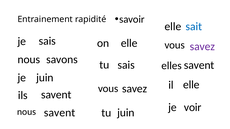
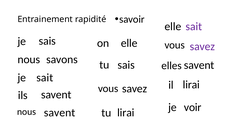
sait colour: blue -> purple (194, 26)
je juin: juin -> sait (45, 78)
il elle: elle -> lirai (191, 85)
juin: juin -> lirai (126, 113)
